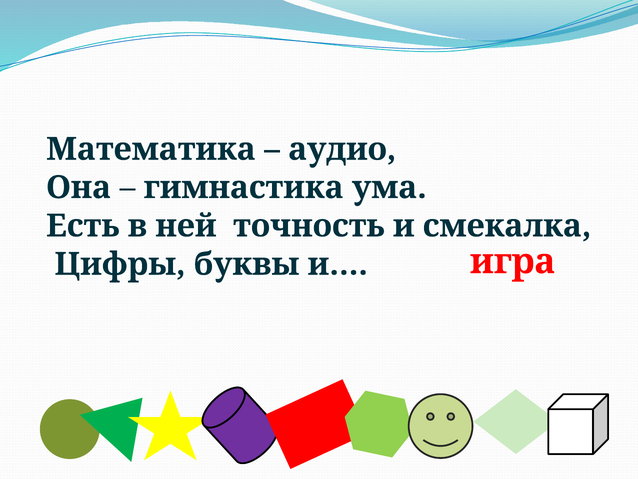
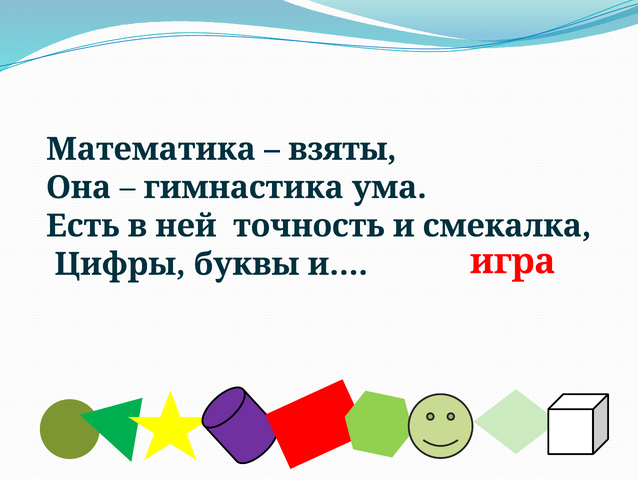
аудио: аудио -> взяты (342, 149)
